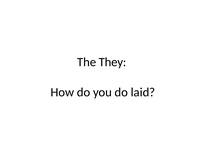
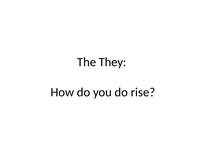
laid: laid -> rise (143, 92)
